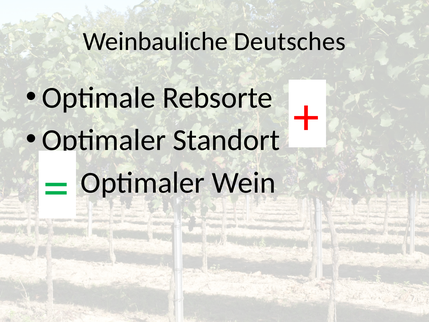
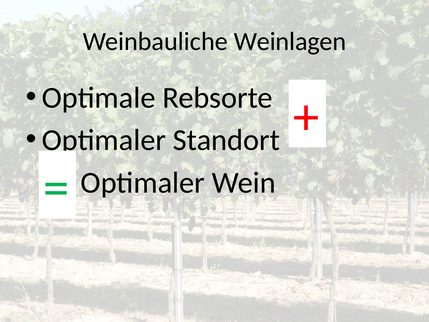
Deutsches: Deutsches -> Weinlagen (290, 42)
